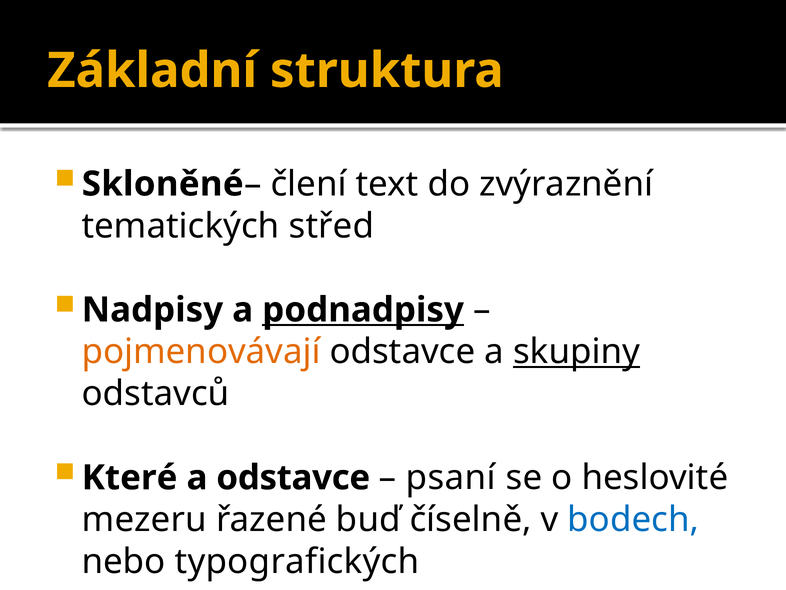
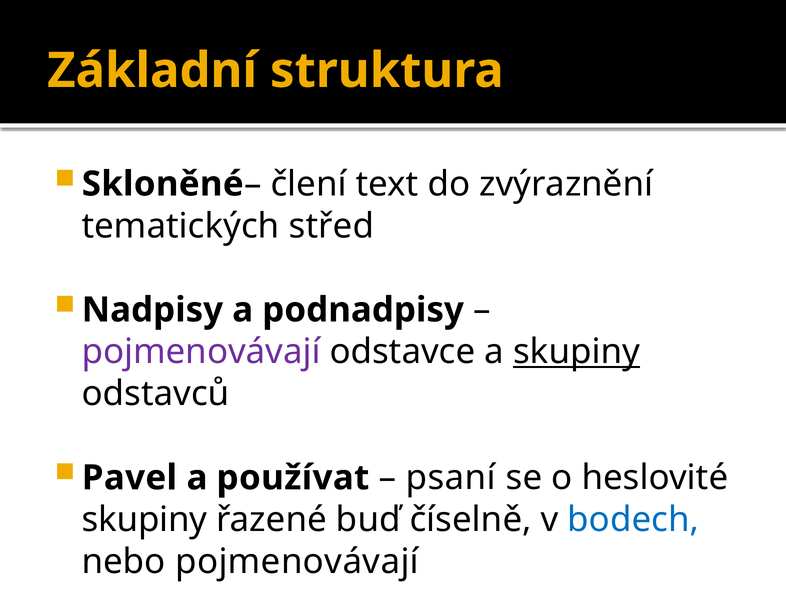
podnadpisy underline: present -> none (363, 310)
pojmenovávají colour: orange -> purple (201, 352)
Které: Které -> Pavel (129, 477)
a odstavce: odstavce -> používat (293, 477)
mezeru: mezeru -> skupiny (145, 519)
nebo typografických: typografických -> pojmenovávají (297, 561)
